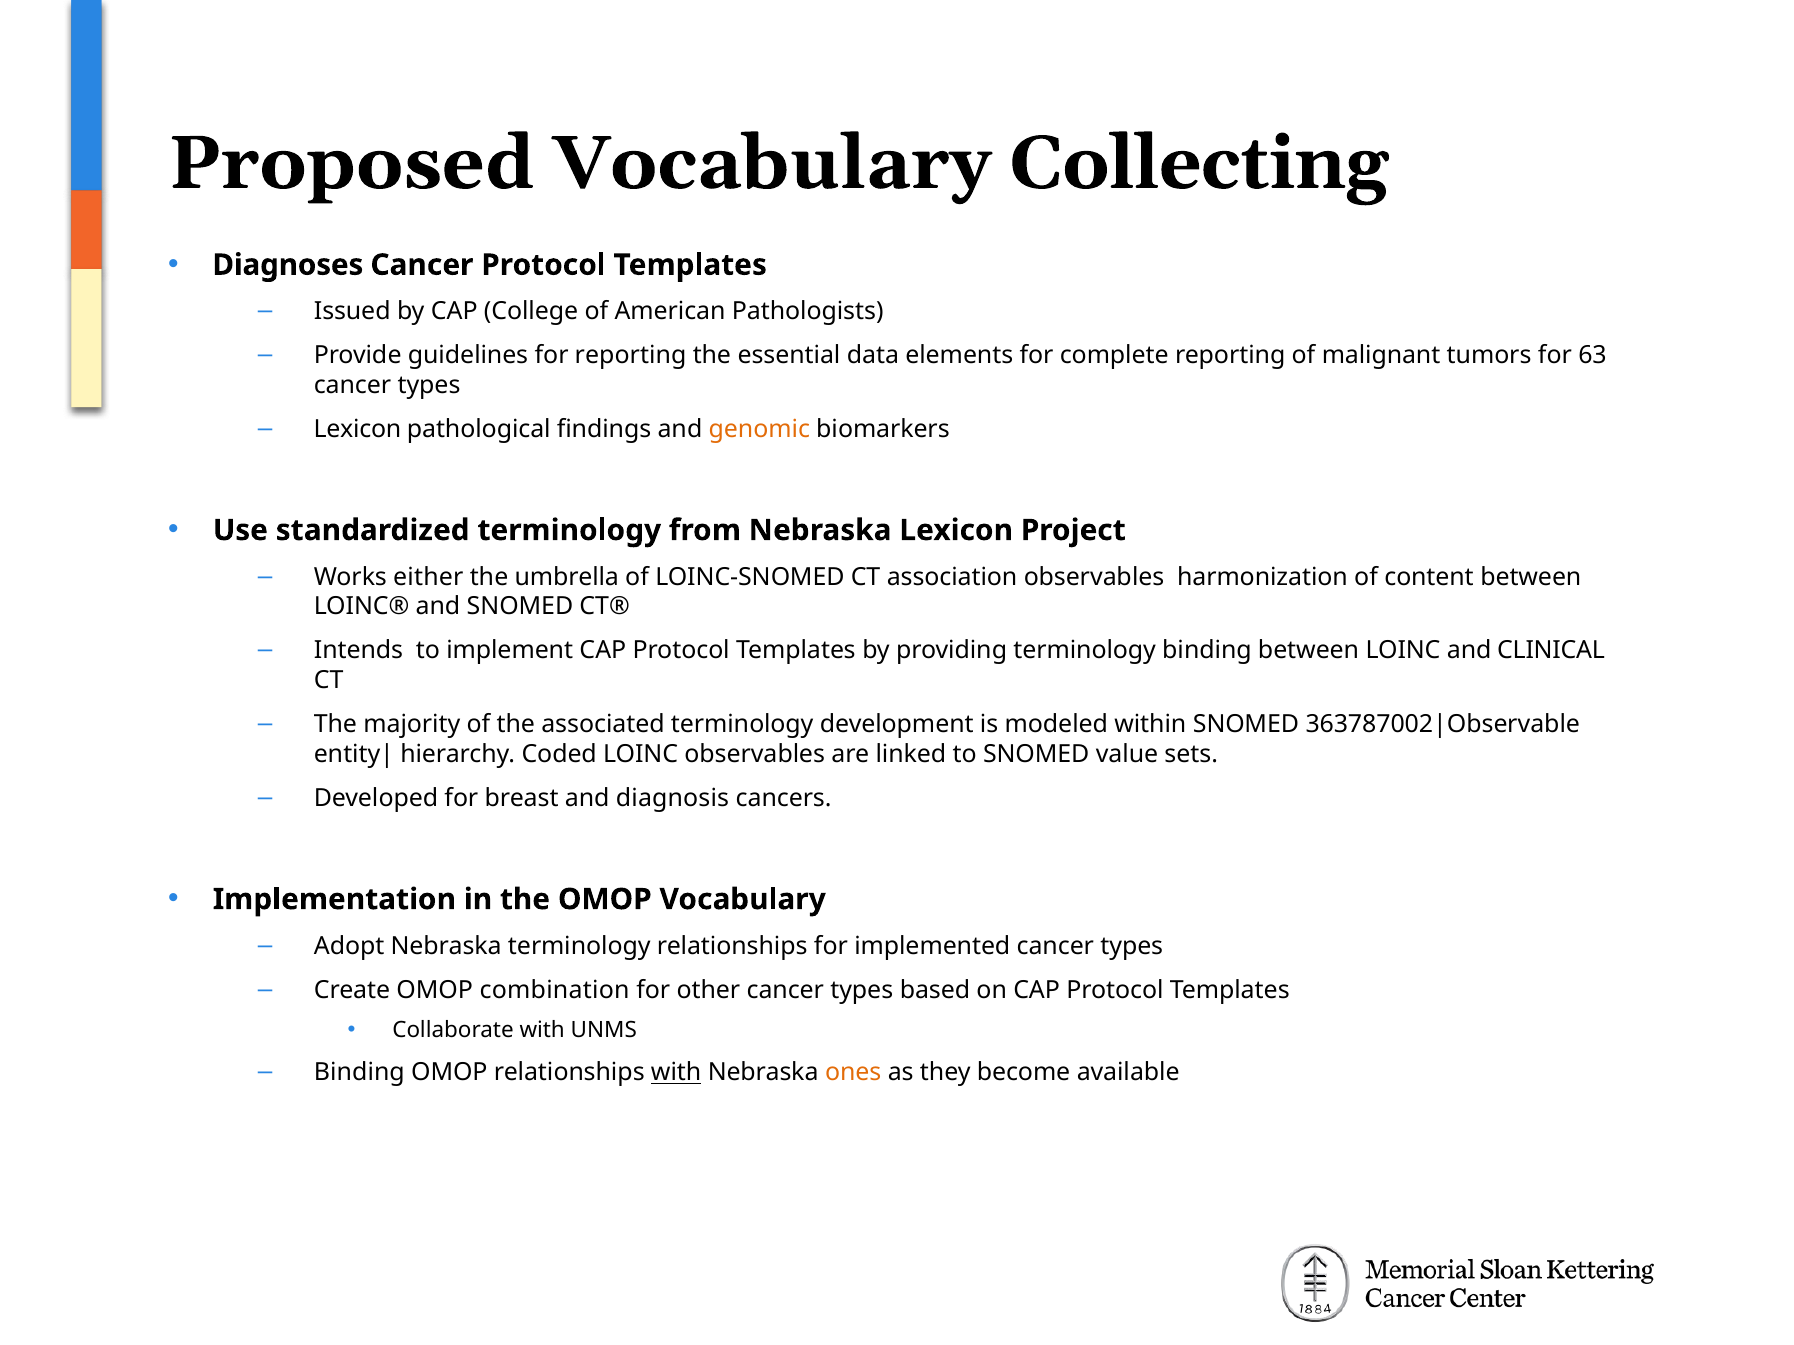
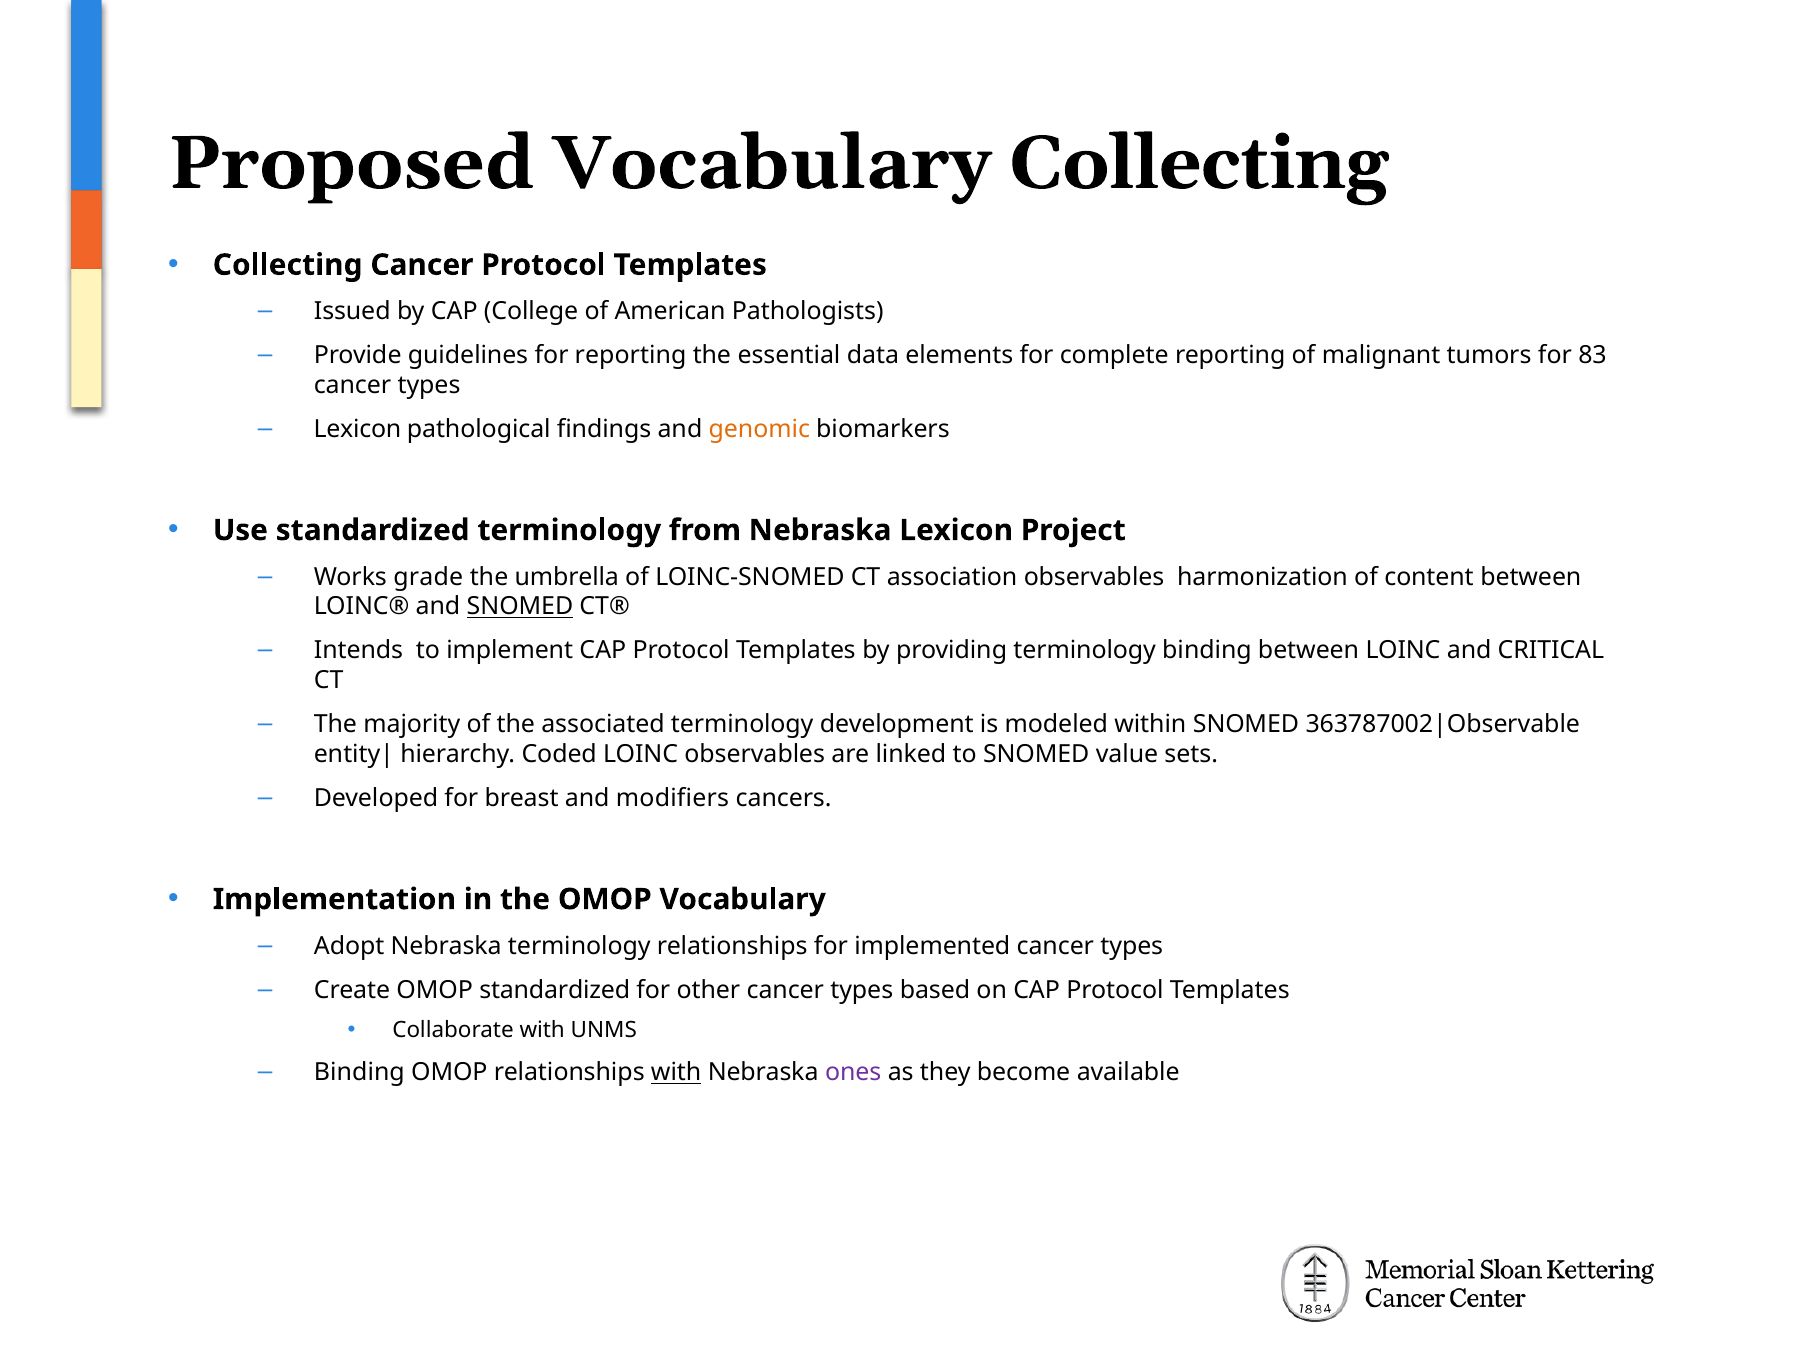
Diagnoses: Diagnoses -> Collecting (288, 265)
63: 63 -> 83 (1593, 356)
either: either -> grade (428, 577)
SNOMED underline: none -> present (520, 607)
CLINICAL: CLINICAL -> CRITICAL (1551, 651)
diagnosis: diagnosis -> modifiers (672, 799)
OMOP combination: combination -> standardized (555, 990)
ones colour: orange -> purple (853, 1073)
